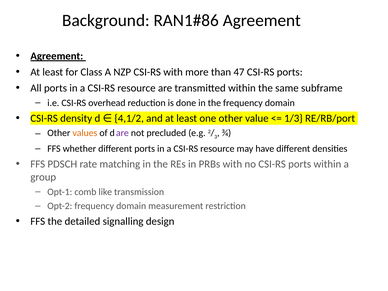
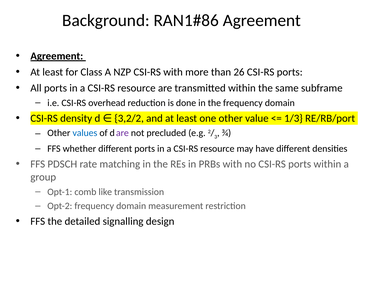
47: 47 -> 26 (239, 72)
4,1/2: 4,1/2 -> 3,2/2 (129, 118)
values colour: orange -> blue (85, 133)
